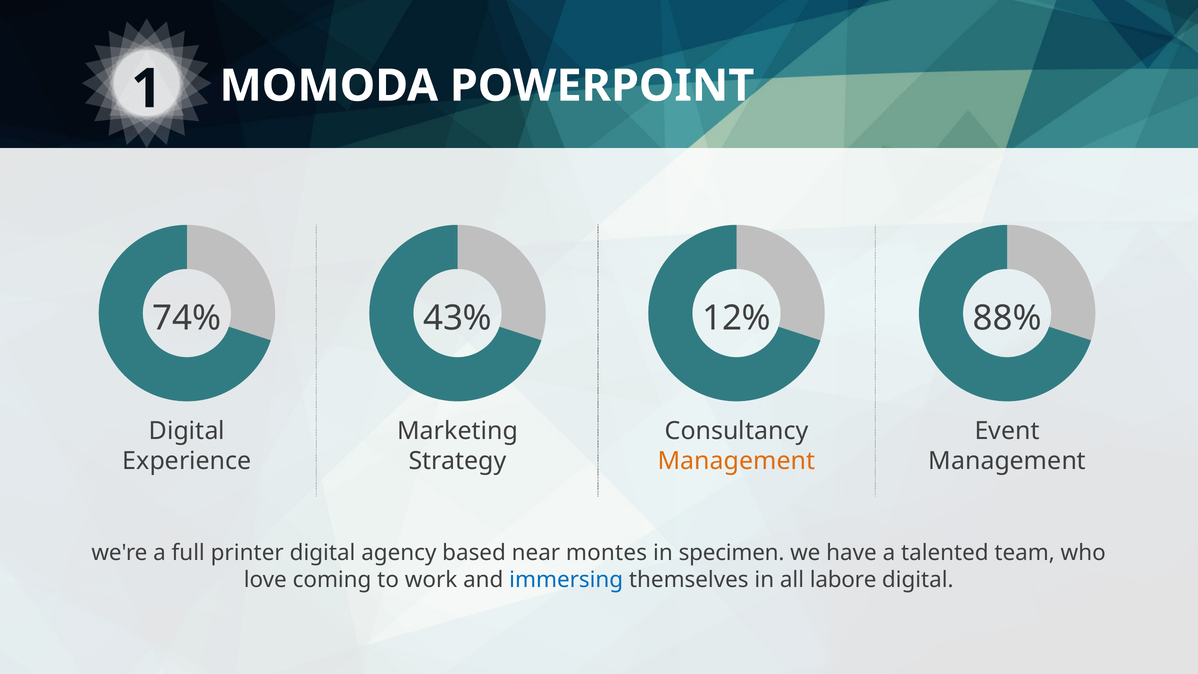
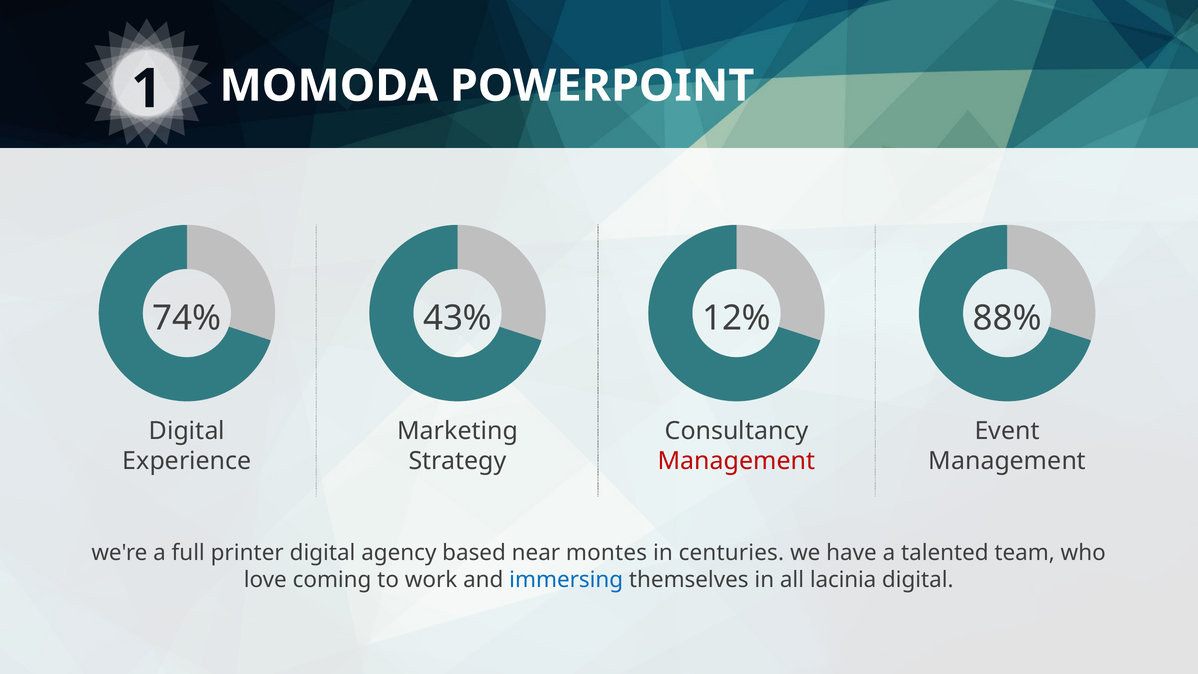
Management colour: orange -> red (737, 461)
specimen: specimen -> centuries (731, 553)
labore: labore -> lacinia (843, 580)
